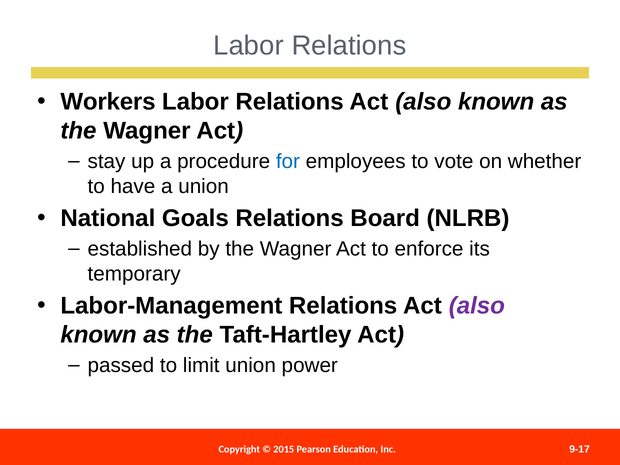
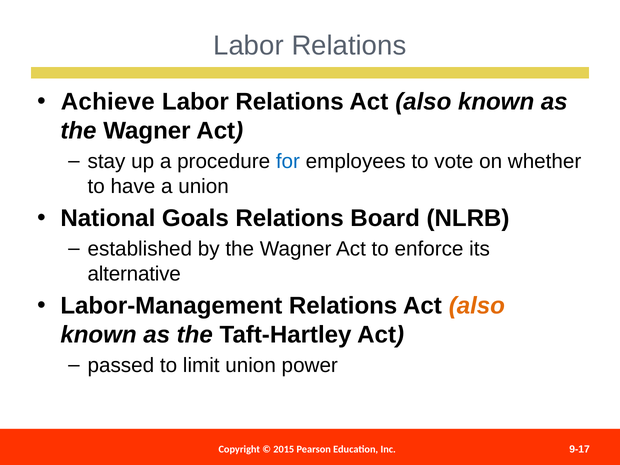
Workers: Workers -> Achieve (108, 102)
temporary: temporary -> alternative (134, 274)
also colour: purple -> orange (477, 306)
